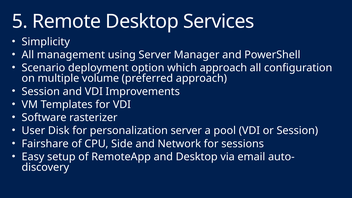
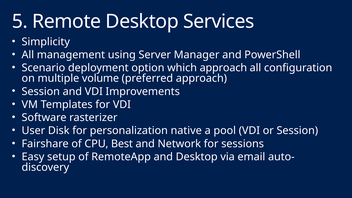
personalization server: server -> native (186, 131)
Side: Side -> Best (122, 144)
